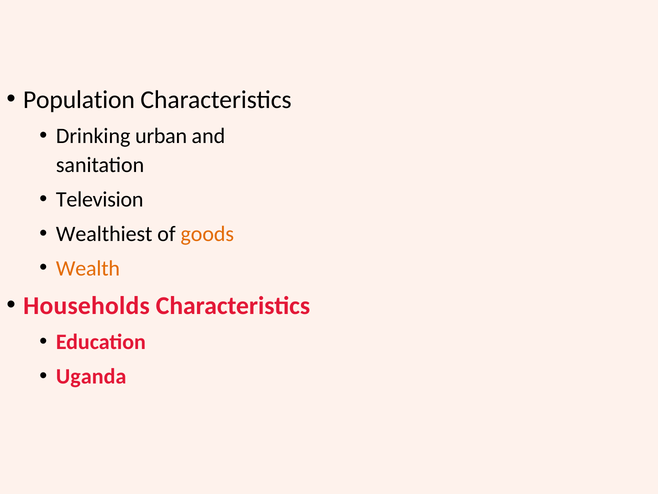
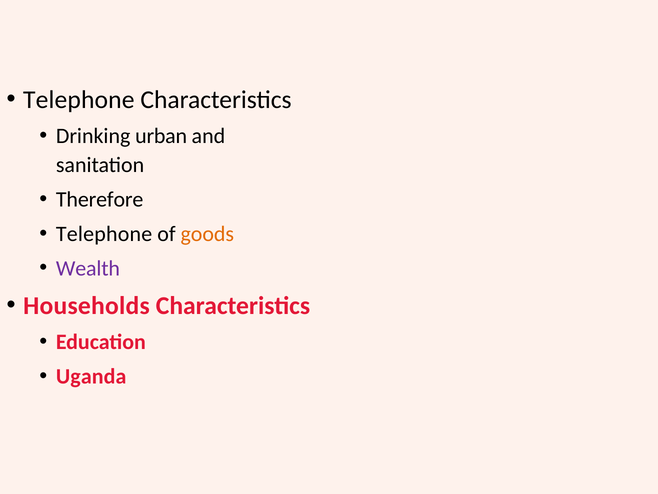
Population: Population -> Telephone (79, 100)
Television: Television -> Therefore (100, 199)
Wealthiest: Wealthiest -> Telephone (104, 234)
Wealth colour: orange -> purple (88, 268)
